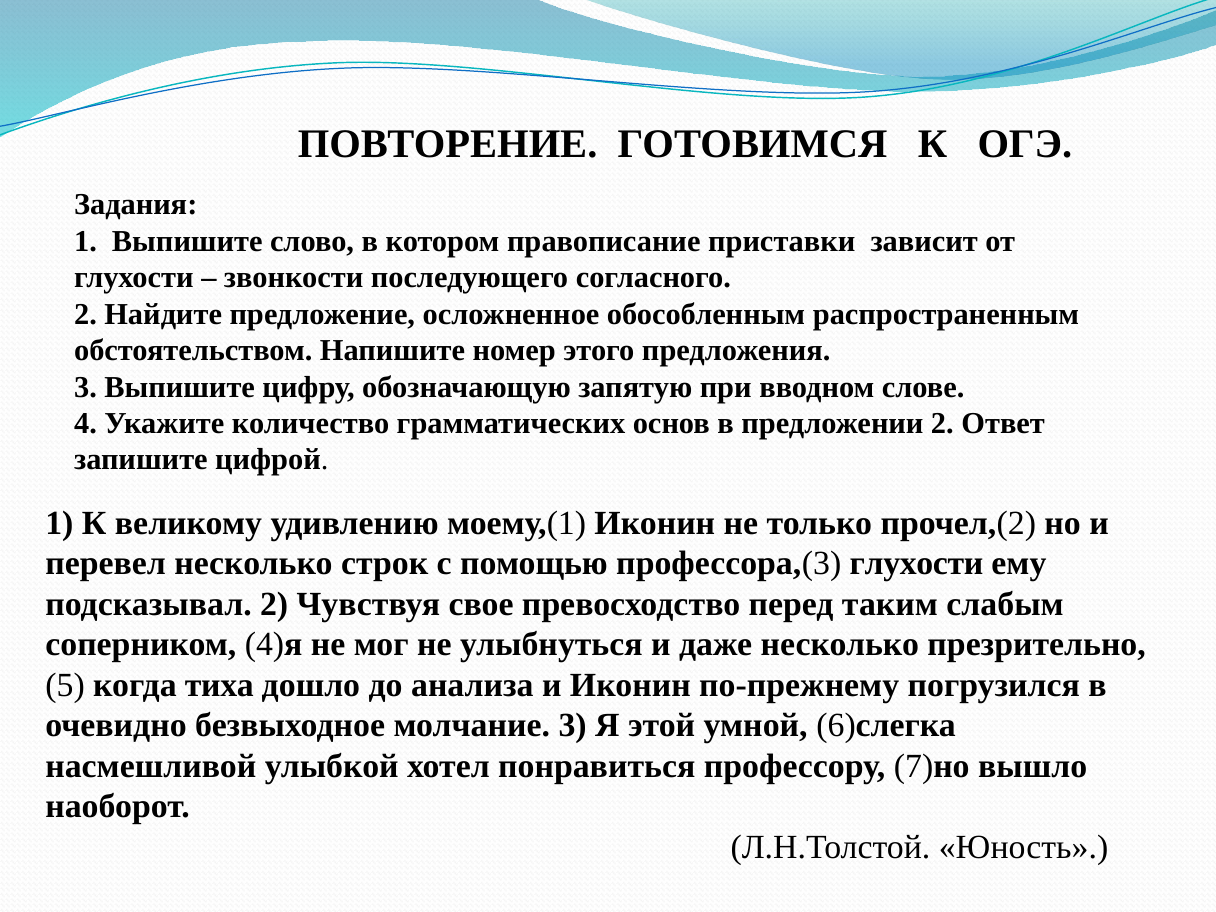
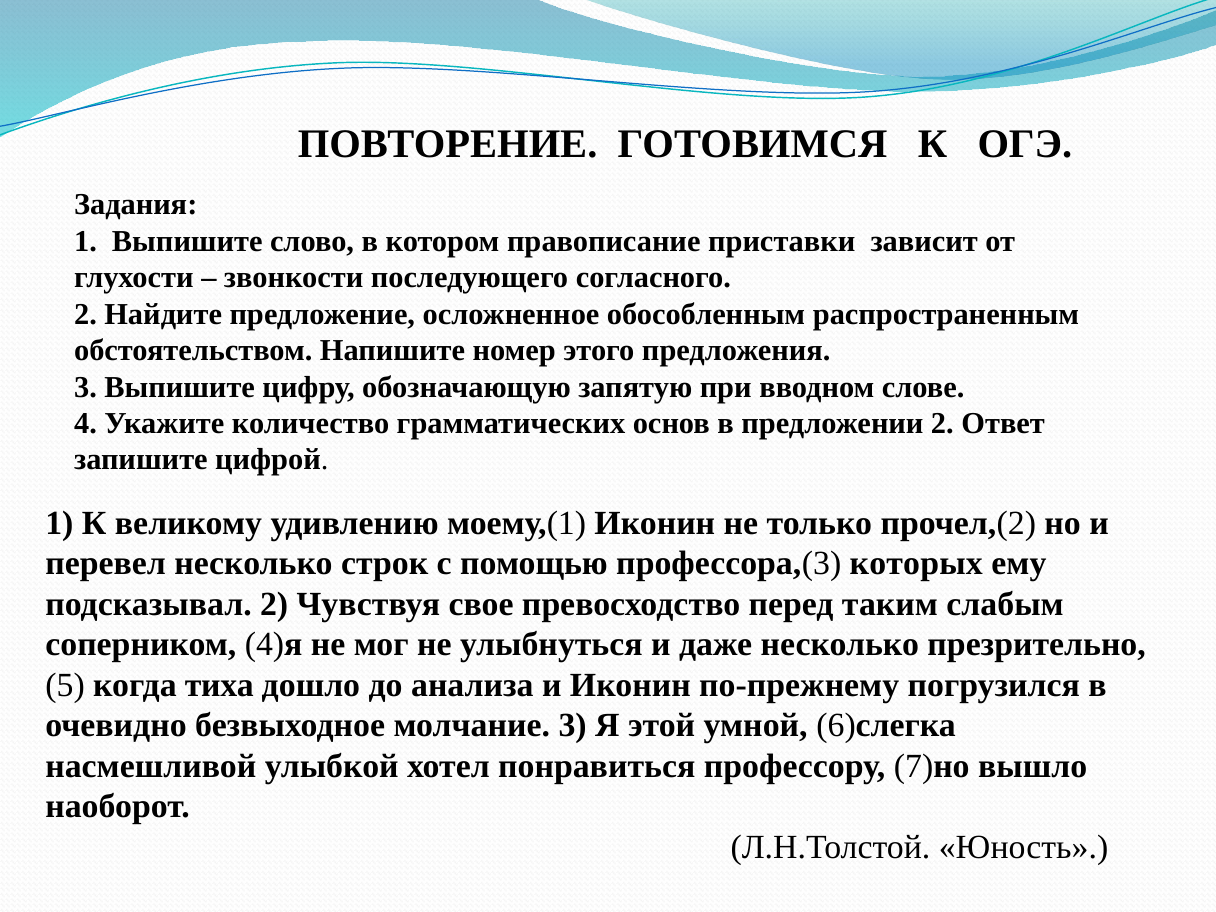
профессора,(3 глухости: глухости -> которых (916, 563)
